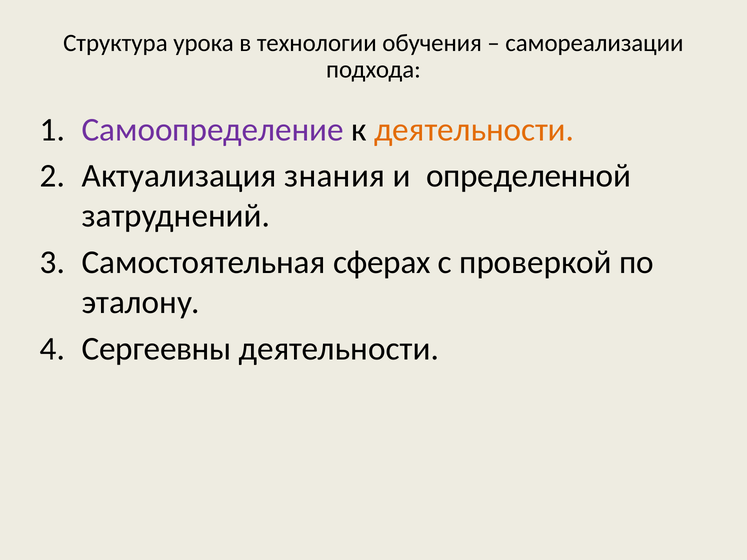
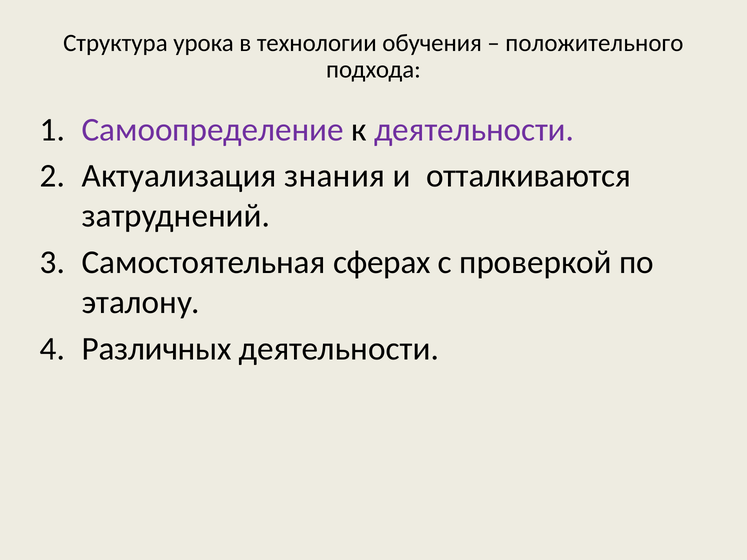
самореализации: самореализации -> положительного (594, 43)
деятельности colour: orange -> purple (474, 130)
определенной: определенной -> отталкиваются (528, 176)
Сергеевны: Сергеевны -> Различных (157, 349)
